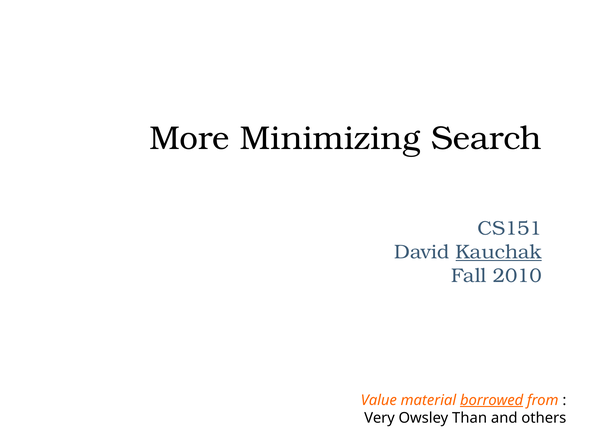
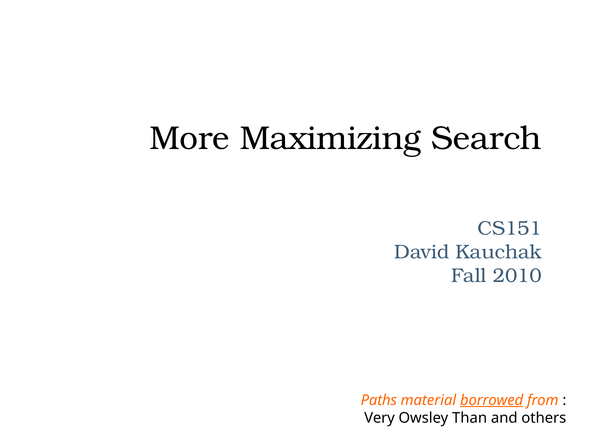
Minimizing: Minimizing -> Maximizing (330, 138)
Kauchak underline: present -> none (499, 252)
Value: Value -> Paths (379, 400)
